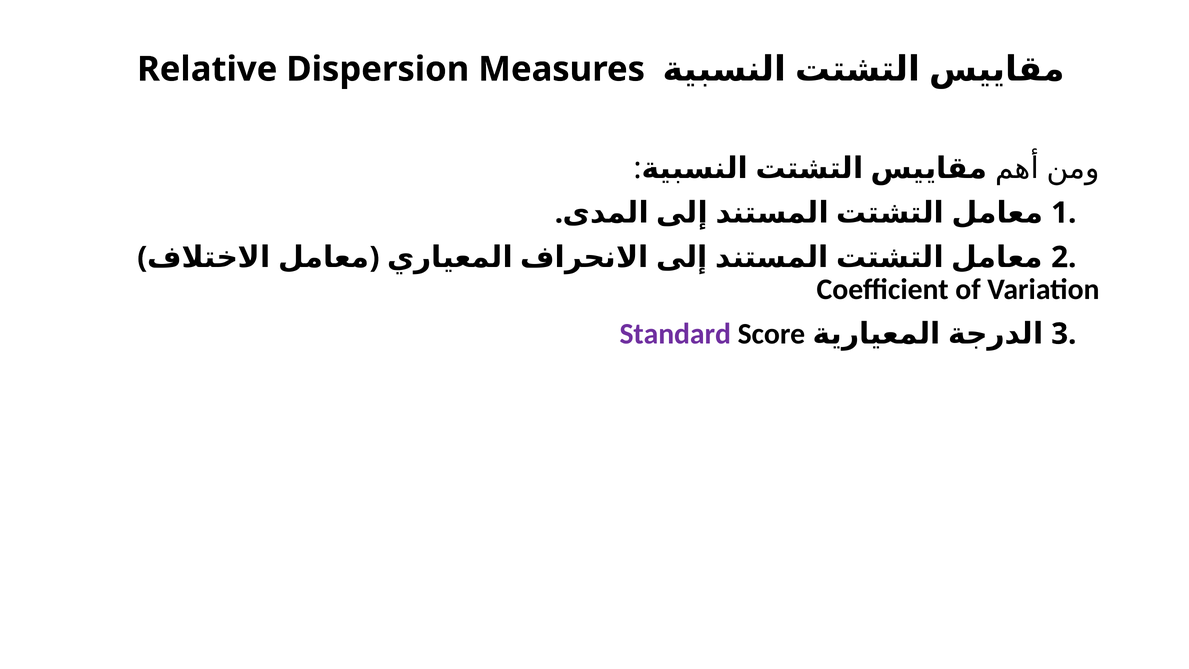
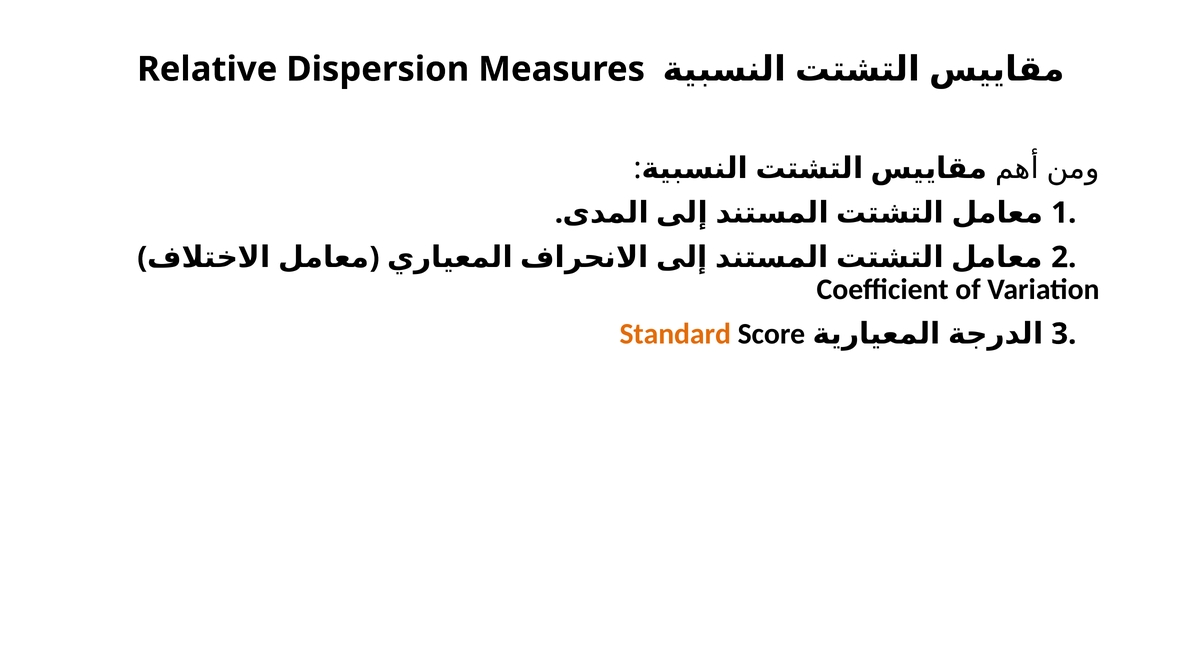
Standard colour: purple -> orange (675, 334)
